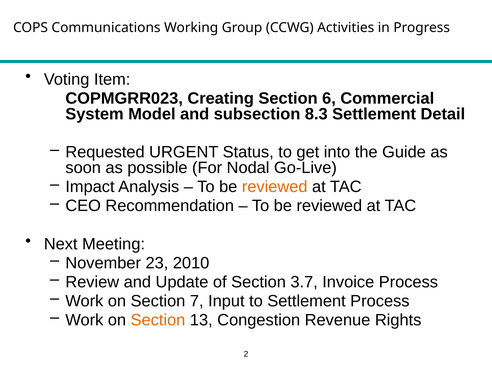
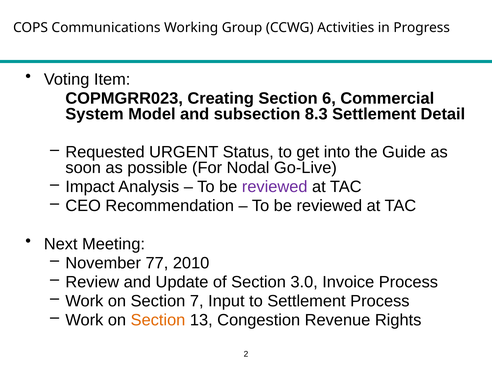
reviewed colour: orange -> purple (275, 187)
23: 23 -> 77 (157, 263)
3.7: 3.7 -> 3.0 (304, 282)
